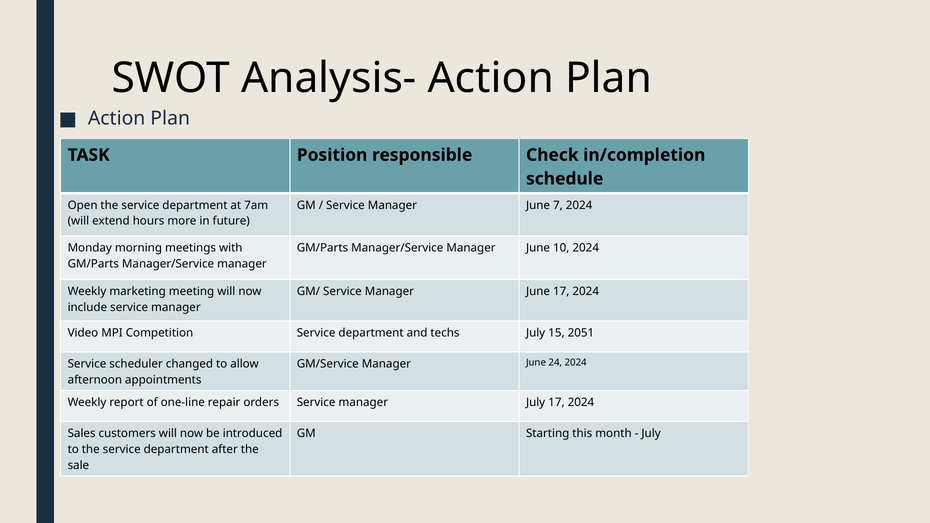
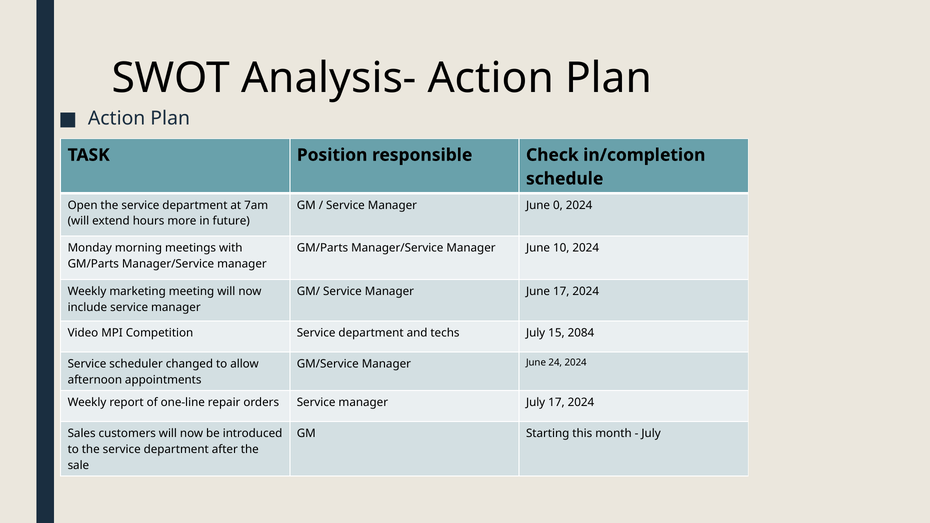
7: 7 -> 0 (558, 205)
2051: 2051 -> 2084 (581, 333)
